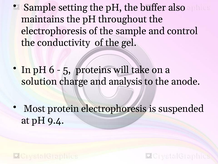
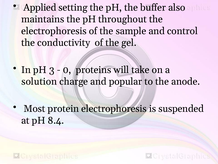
Sample: Sample -> Applied (40, 8)
6: 6 -> 3 (52, 70)
5: 5 -> 0 (67, 70)
analysis: analysis -> popular (125, 81)
9.4: 9.4 -> 8.4 (56, 120)
